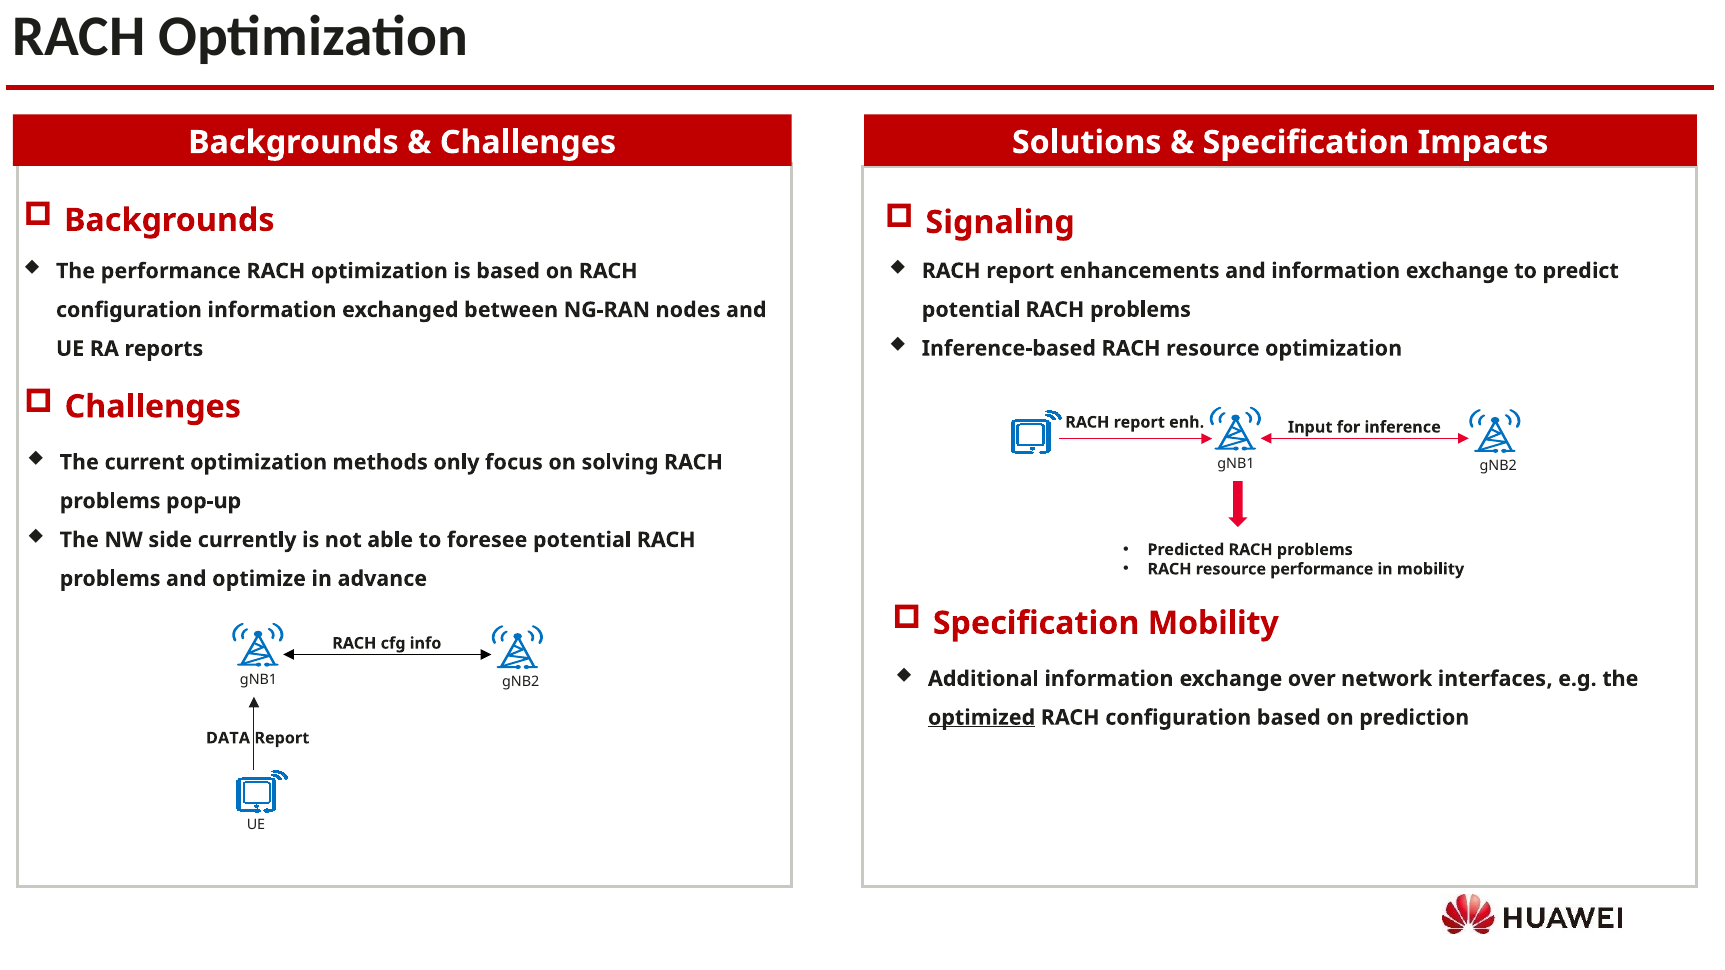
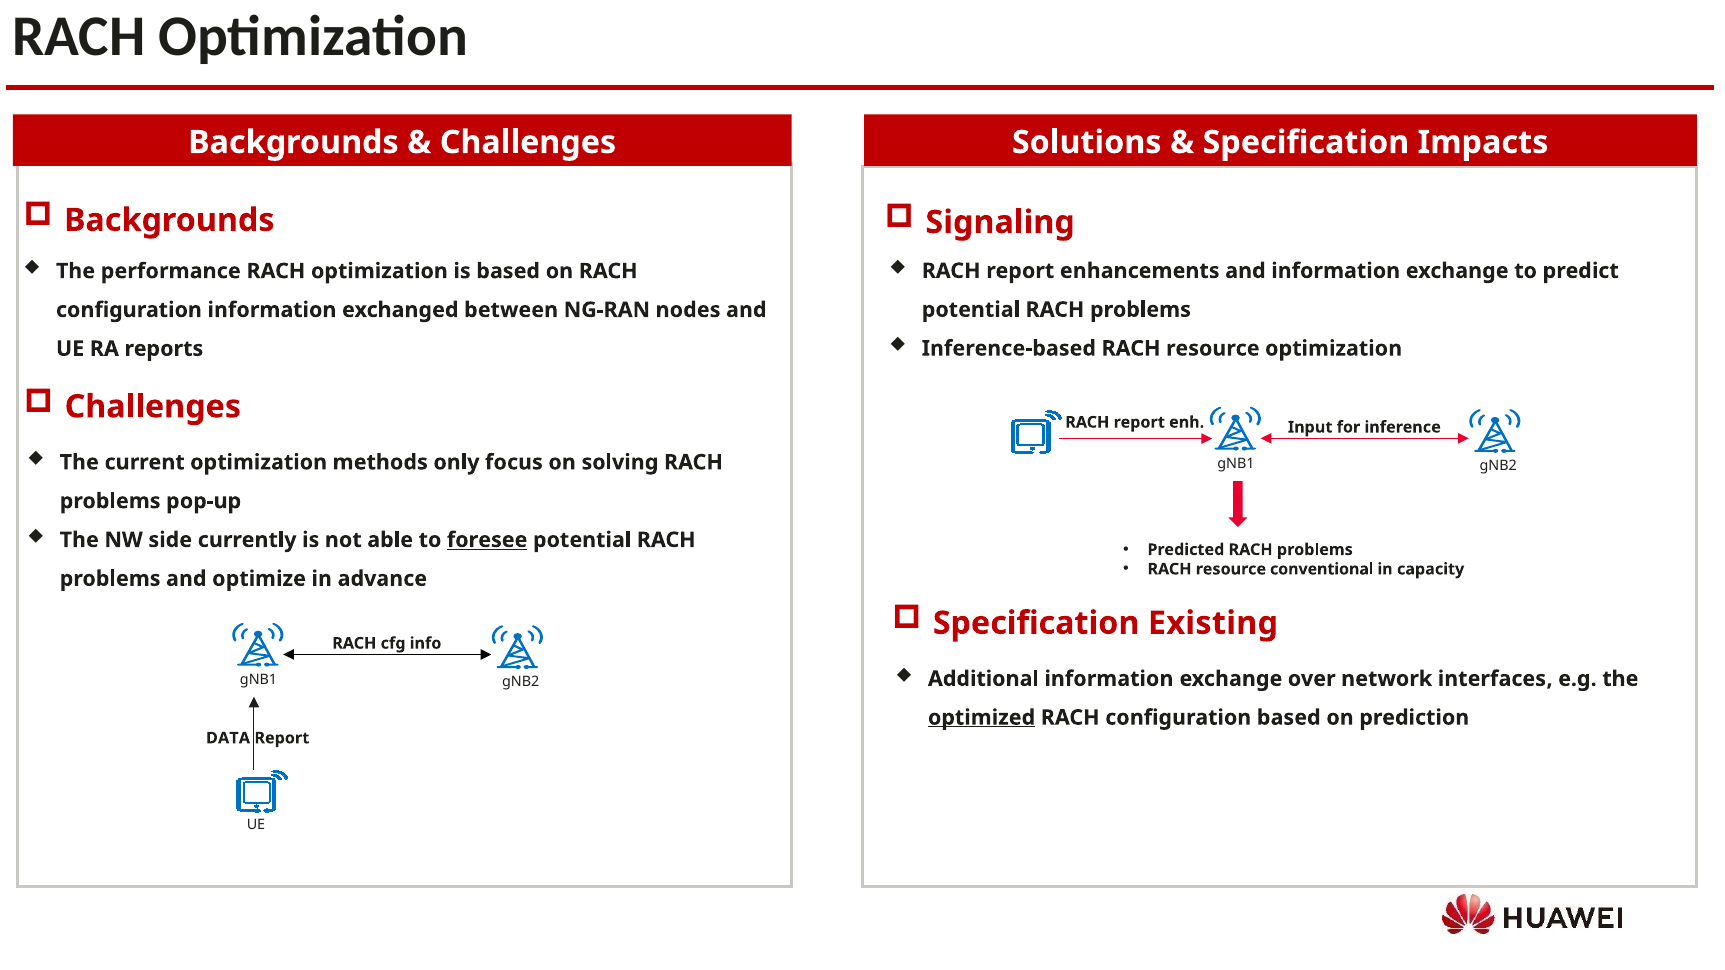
foresee underline: none -> present (487, 540)
resource performance: performance -> conventional (1322, 569)
in mobility: mobility -> capacity (1431, 569)
Specification Mobility: Mobility -> Existing (1213, 623)
